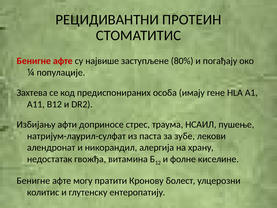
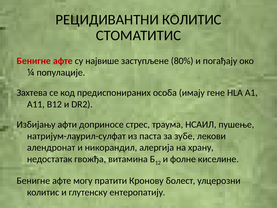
РЕЦИДИВАНТНИ ПРОТЕИН: ПРОТЕИН -> КОЛИТИС (192, 20)
